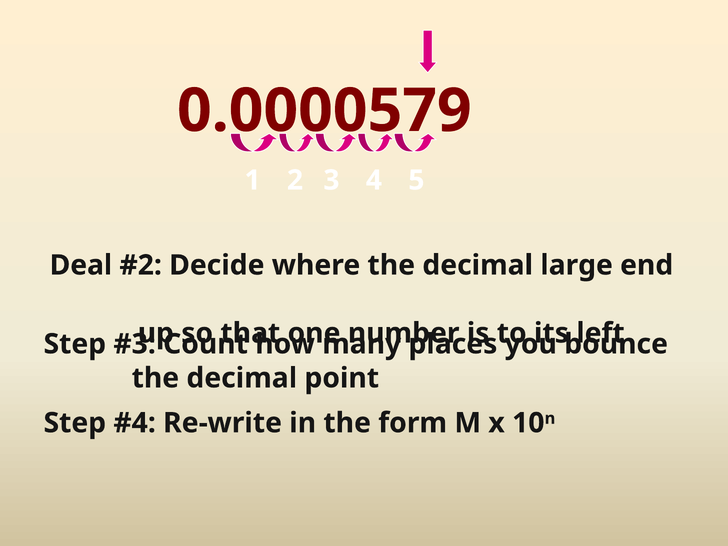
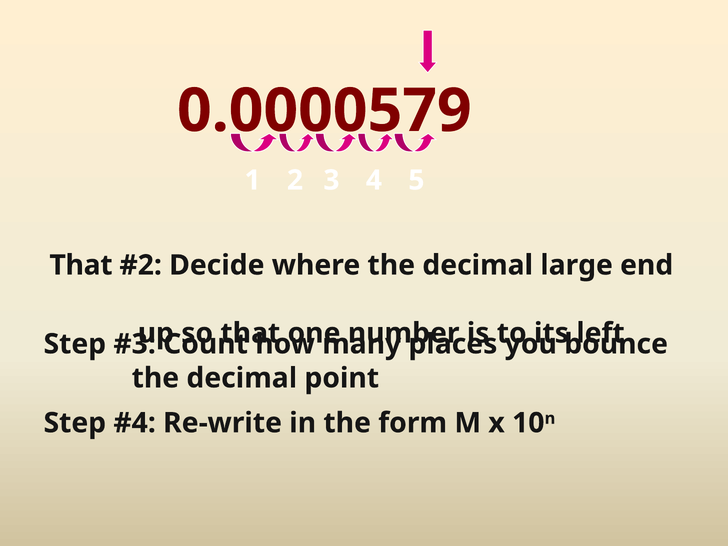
Deal: Deal -> That (81, 265)
